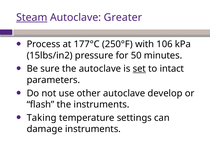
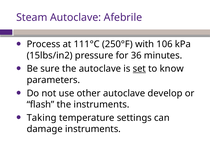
Steam underline: present -> none (32, 17)
Greater: Greater -> Afebrile (123, 17)
177°C: 177°C -> 111°C (87, 44)
50: 50 -> 36 (136, 55)
intact: intact -> know (172, 69)
